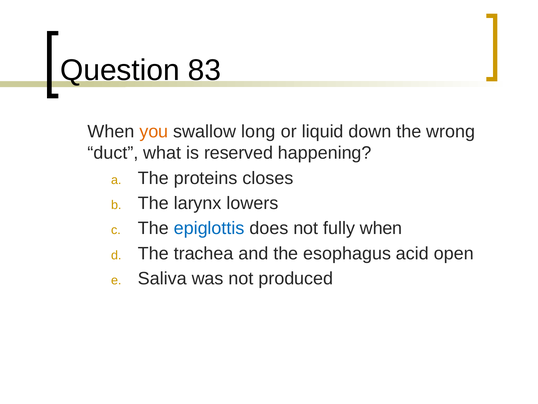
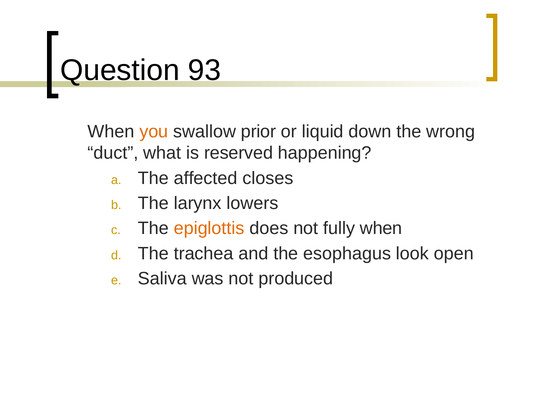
83: 83 -> 93 (205, 70)
long: long -> prior (258, 131)
proteins: proteins -> affected (206, 178)
epiglottis colour: blue -> orange (209, 228)
acid: acid -> look (412, 253)
